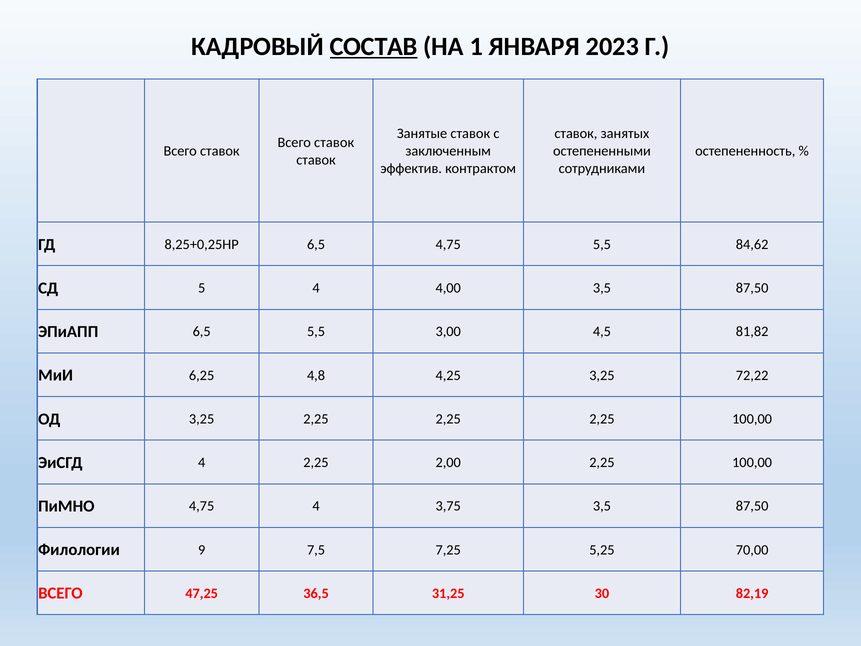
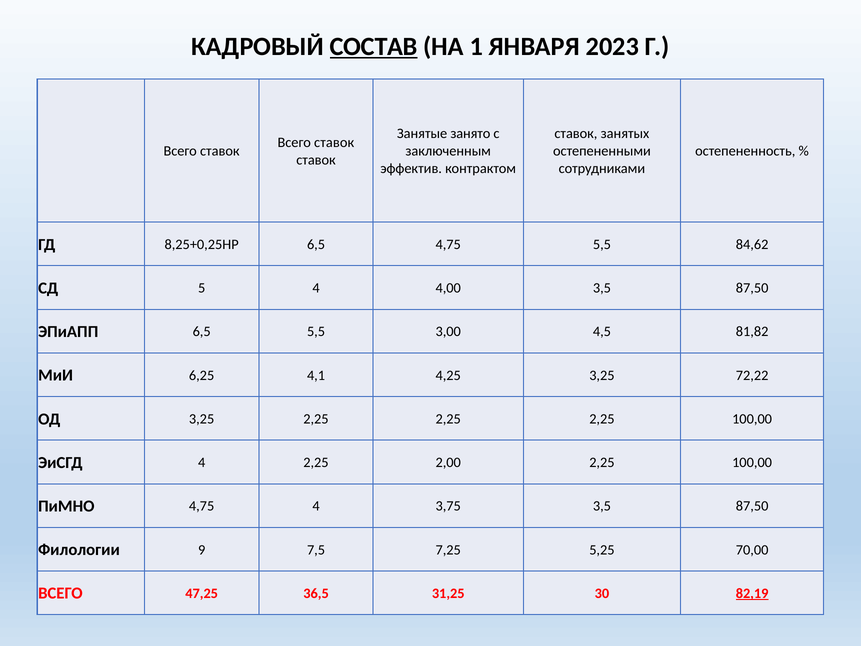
Занятые ставок: ставок -> занято (470, 134)
4,8: 4,8 -> 4,1 (316, 375)
82,19 underline: none -> present (752, 593)
